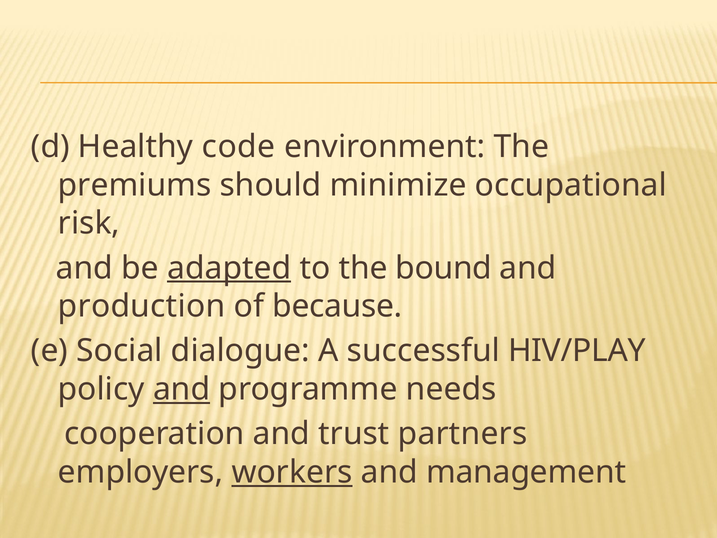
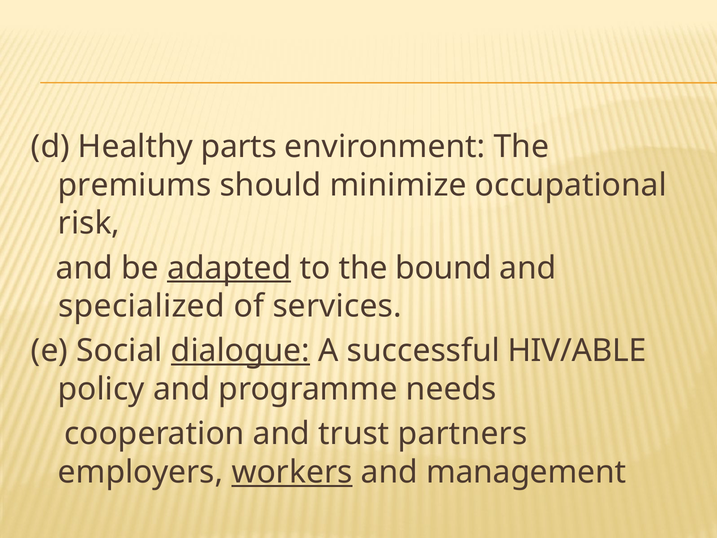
code: code -> parts (239, 147)
production: production -> specialized (142, 306)
because: because -> services (337, 306)
dialogue underline: none -> present (240, 351)
HIV/PLAY: HIV/PLAY -> HIV/ABLE (577, 351)
and underline: present -> none (182, 389)
